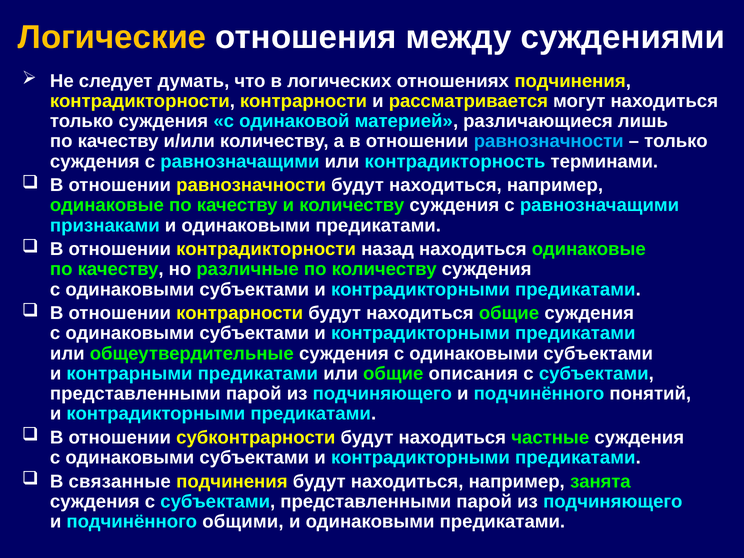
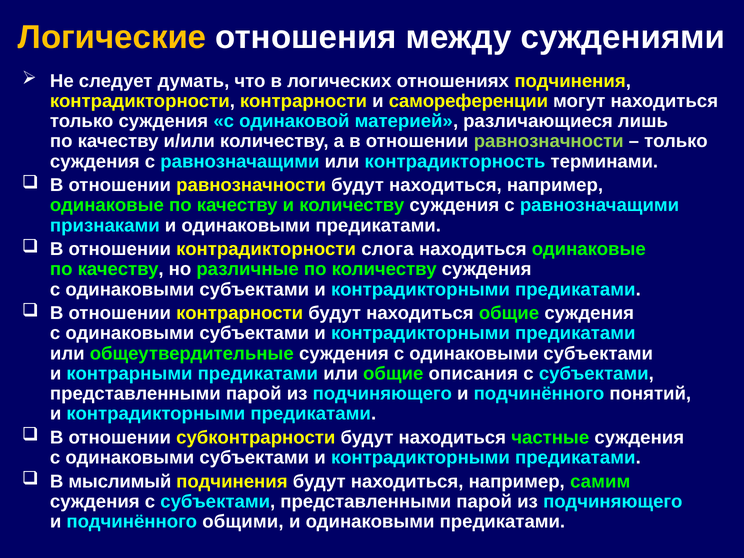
рассматривается: рассматривается -> самореференции (468, 101)
равнозначности colour: light blue -> light green (549, 141)
назад: назад -> слога (387, 249)
связанные: связанные -> мыслимый (120, 481)
занята: занята -> самим (600, 481)
